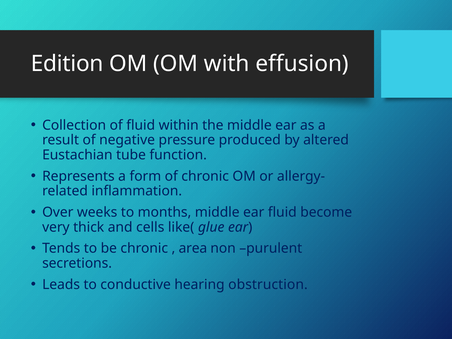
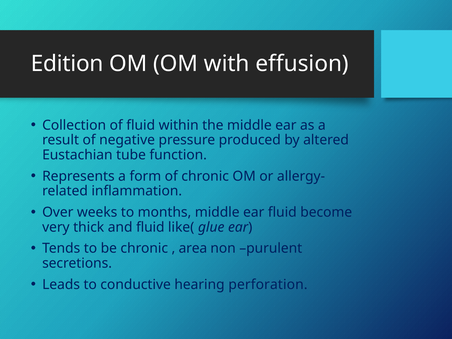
and cells: cells -> fluid (150, 227)
obstruction: obstruction -> perforation (268, 284)
